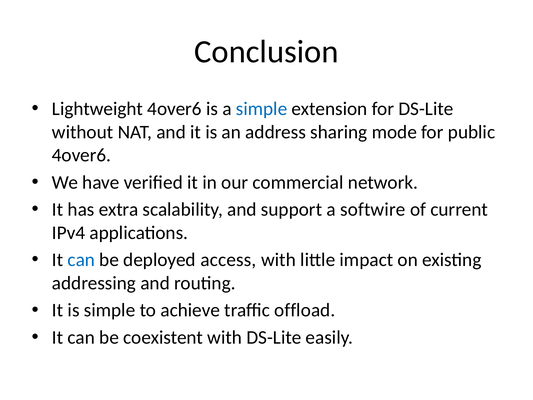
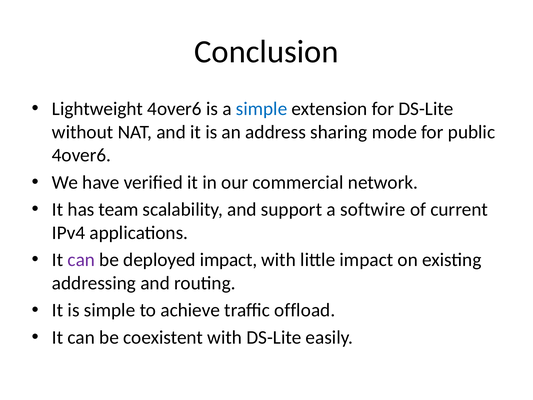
extra: extra -> team (119, 209)
can colour: blue -> purple (81, 260)
deployed access: access -> impact (229, 260)
